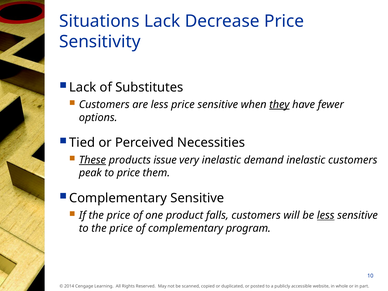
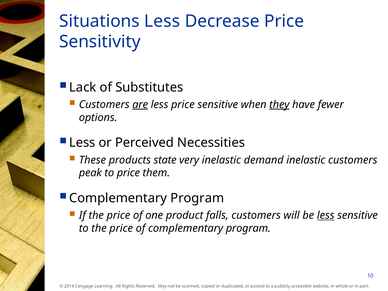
Situations Lack: Lack -> Less (162, 21)
are underline: none -> present (140, 105)
Tied: Tied -> Less (82, 143)
These underline: present -> none (92, 160)
issue: issue -> state (165, 160)
Sensitive: Sensitive -> Program (197, 198)
